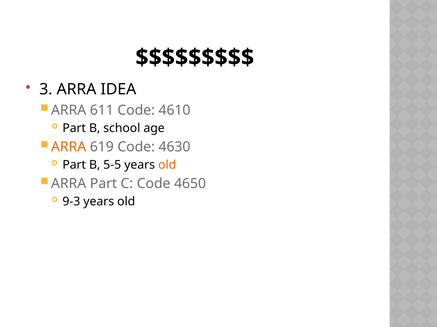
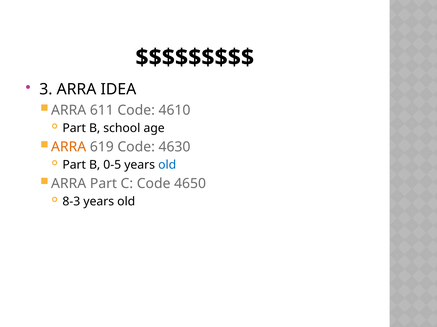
5-5: 5-5 -> 0-5 (112, 165)
old colour: orange -> blue (167, 165)
9-3: 9-3 -> 8-3 (71, 202)
